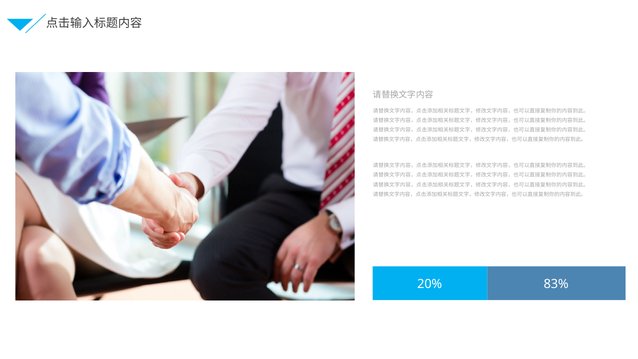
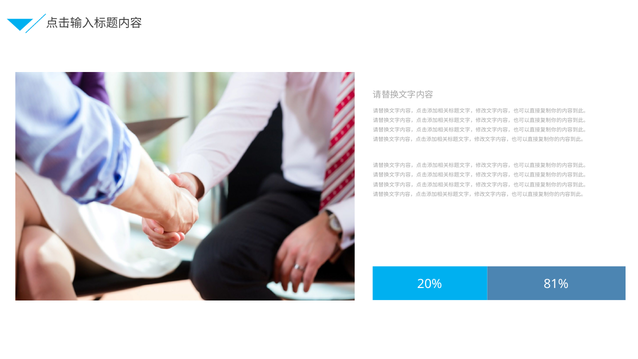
83%: 83% -> 81% (556, 284)
